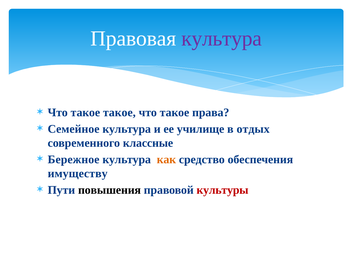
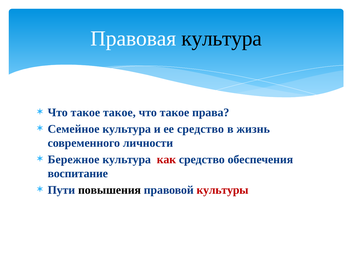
культура colour: purple -> black (222, 39)
ее училище: училище -> средство (200, 129)
отдых: отдых -> жизнь (253, 129)
классные: классные -> личности (148, 143)
как colour: orange -> red (166, 160)
имуществу: имуществу -> воспитание (78, 174)
